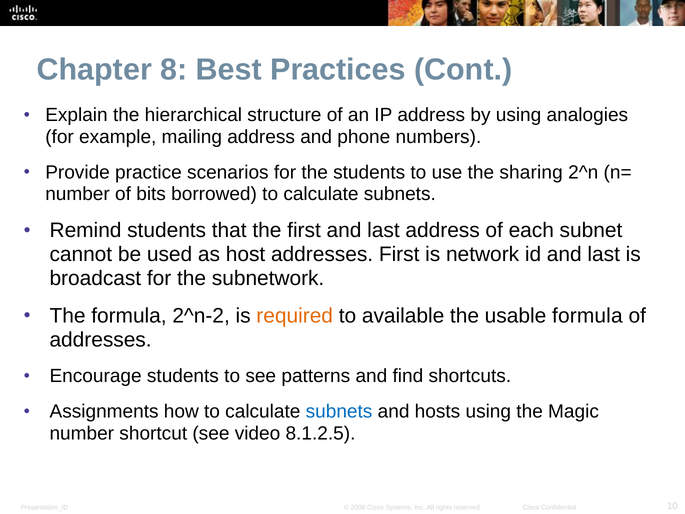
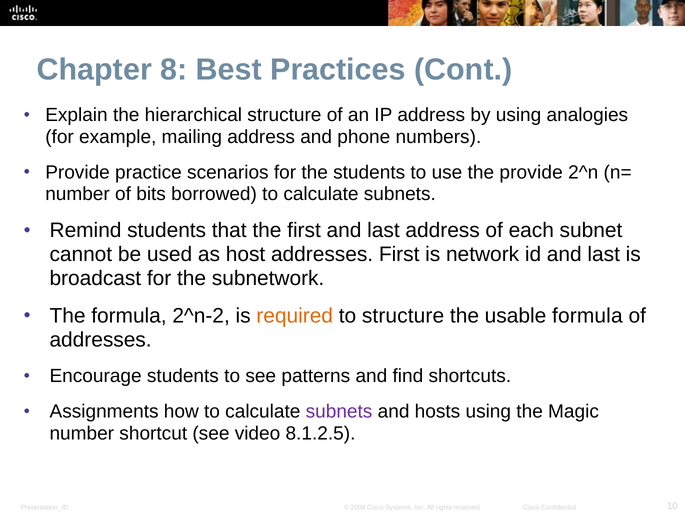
the sharing: sharing -> provide (531, 172)
to available: available -> structure (403, 316)
subnets colour: blue -> purple (339, 411)
